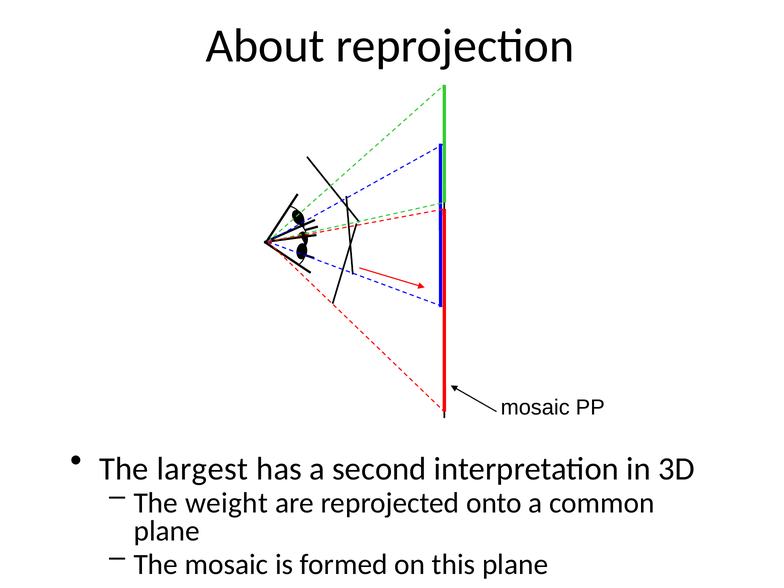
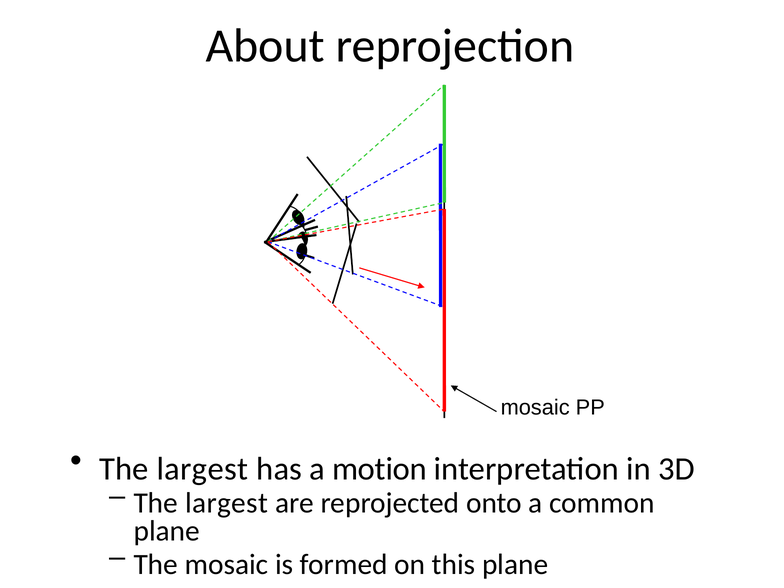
second: second -> motion (380, 469)
weight: weight -> largest (227, 503)
